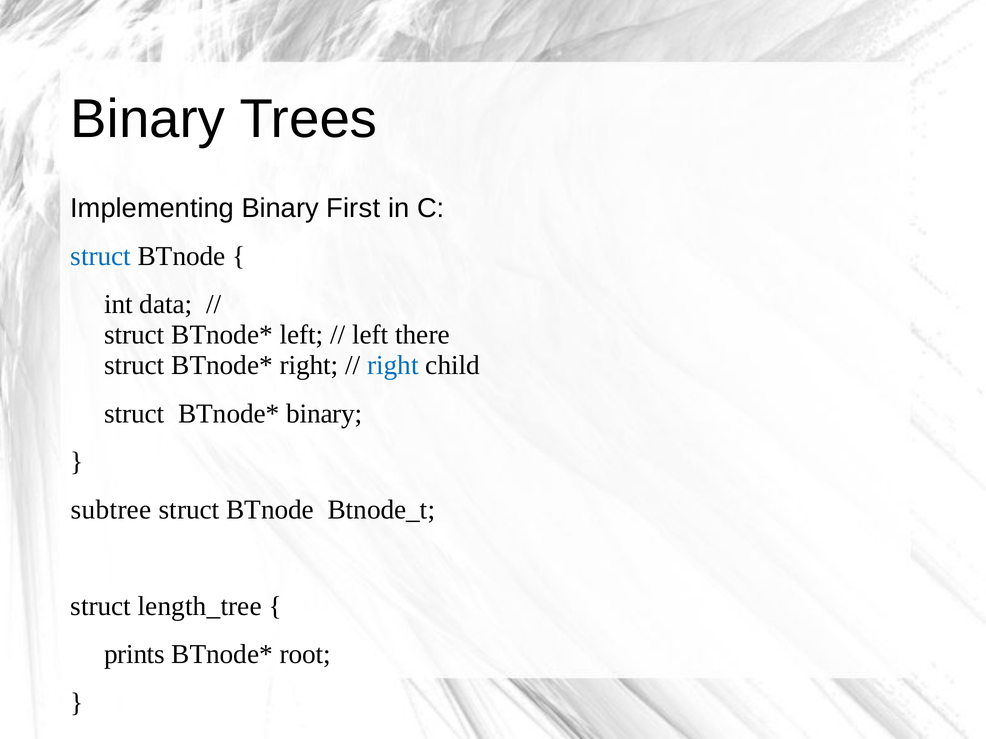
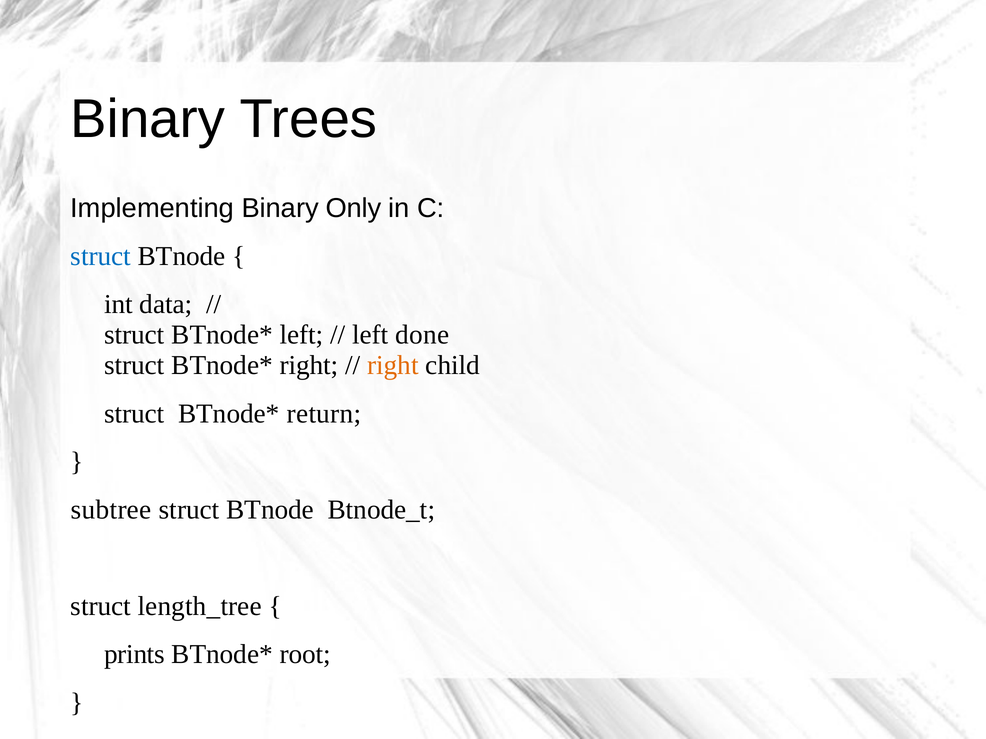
First: First -> Only (354, 208)
there: there -> done (422, 335)
right colour: blue -> orange (393, 366)
binary: binary -> return (324, 414)
